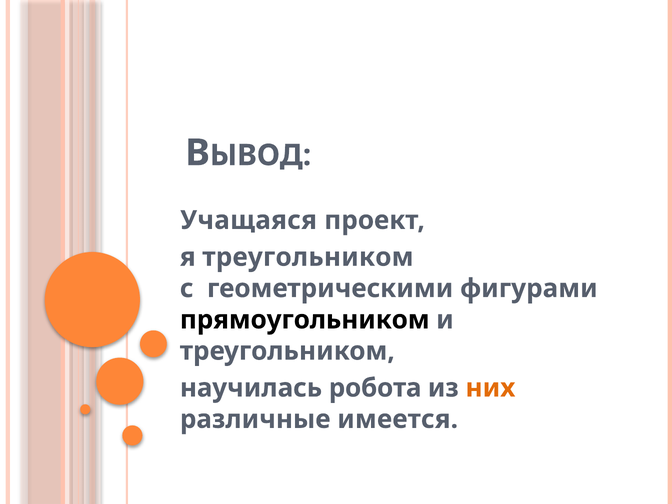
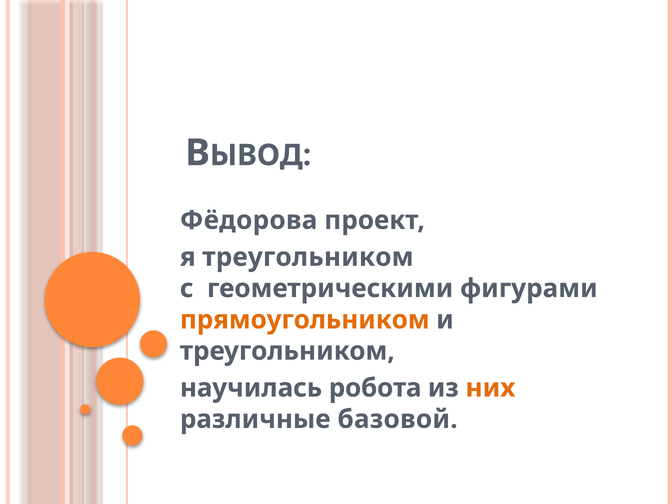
Учащаяся: Учащаяся -> Фёдорова (249, 220)
прямоугольником colour: black -> orange (305, 320)
имеется: имеется -> базовой (398, 419)
